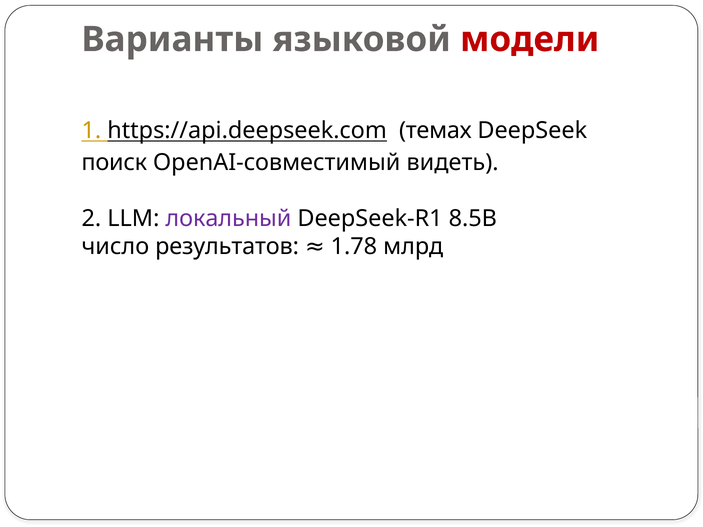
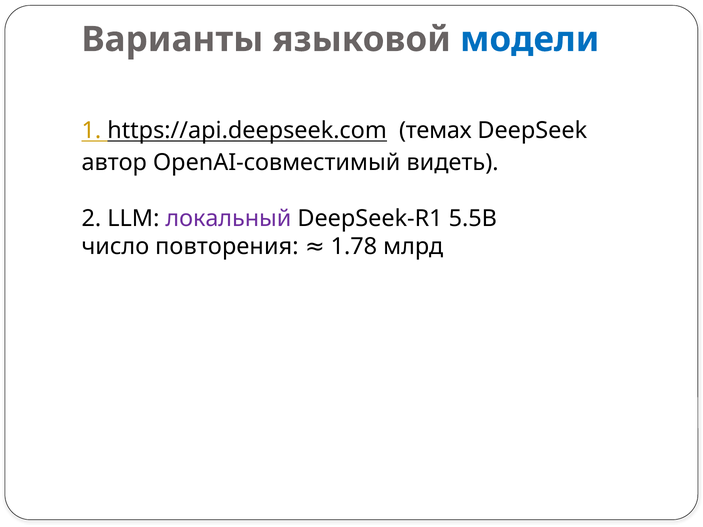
модели colour: red -> blue (530, 39)
поиск: поиск -> автор (114, 162)
8.5B: 8.5B -> 5.5B (473, 219)
результатов: результатов -> повторения (227, 247)
